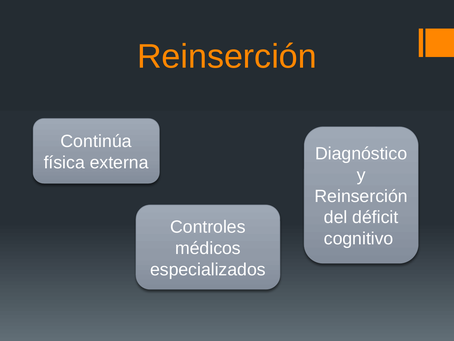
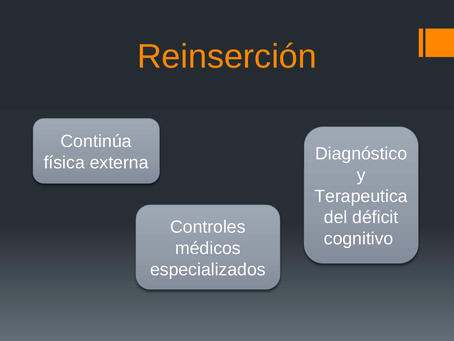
Reinserción: Reinserción -> Terapeutica (361, 196)
